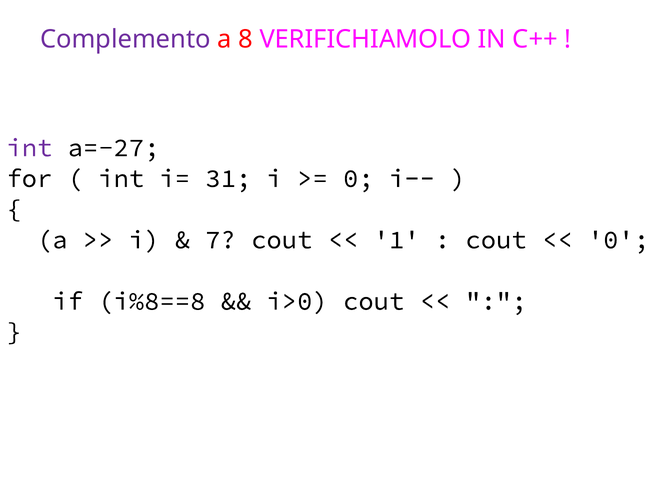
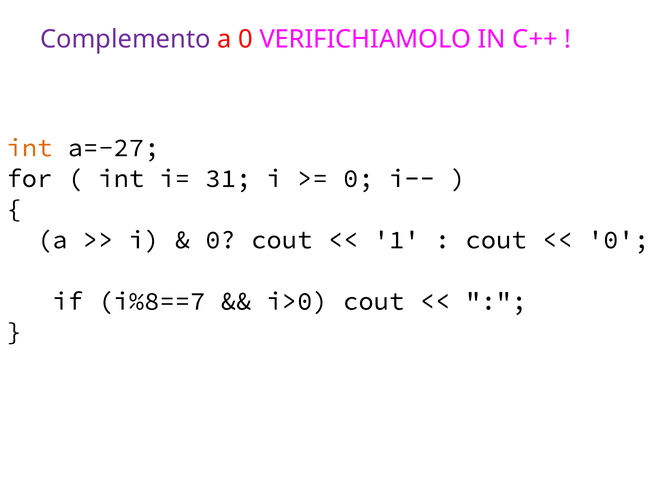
a 8: 8 -> 0 (246, 39)
int colour: purple -> orange (29, 148)
7: 7 -> 0 (221, 240)
i%8==8: i%8==8 -> i%8==7 (152, 301)
